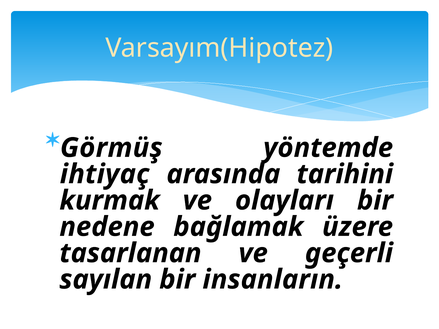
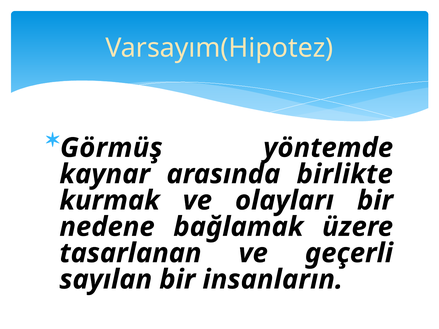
ihtiyaç: ihtiyaç -> kaynar (105, 174)
tarihini: tarihini -> birlikte (345, 174)
